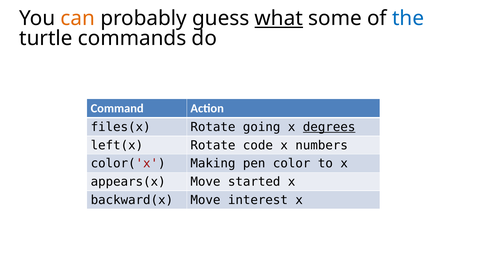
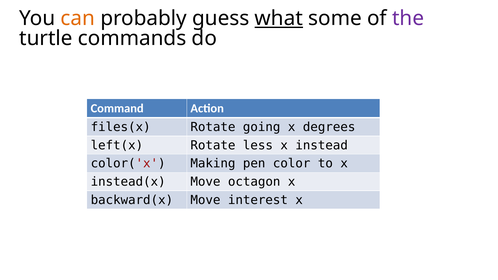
the colour: blue -> purple (408, 18)
degrees underline: present -> none (329, 127)
code: code -> less (258, 145)
numbers: numbers -> instead (322, 145)
appears(x: appears(x -> instead(x (128, 182)
started: started -> octagon (254, 182)
